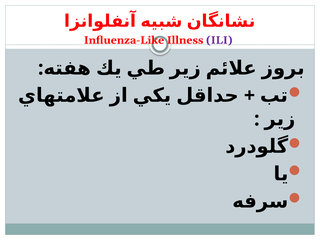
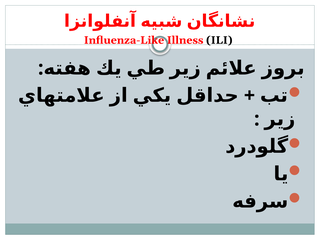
ILI colour: purple -> black (219, 40)
